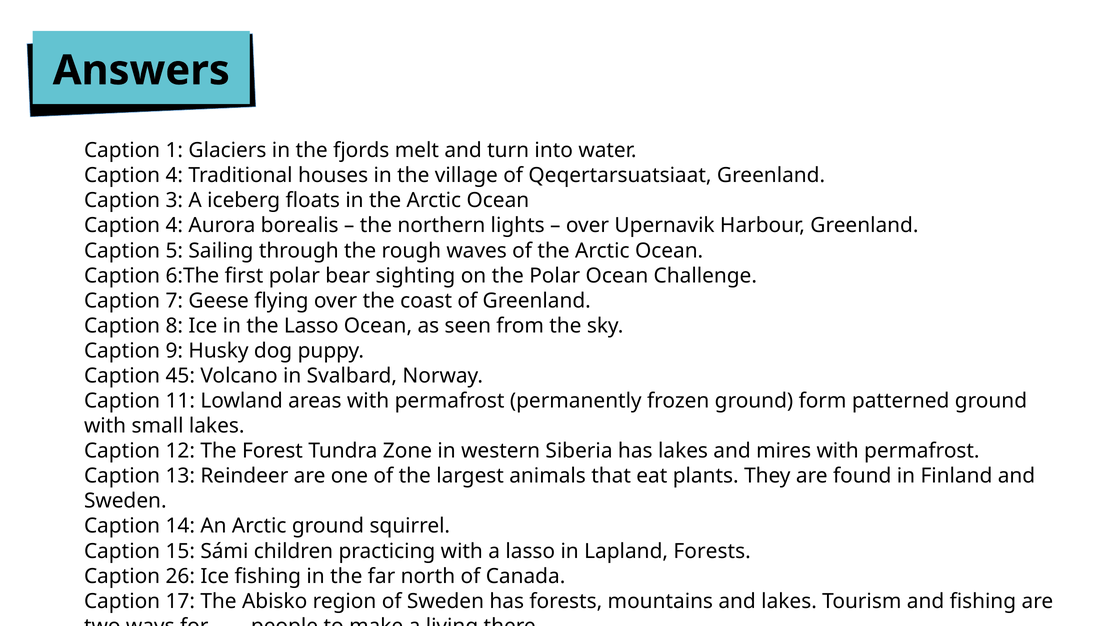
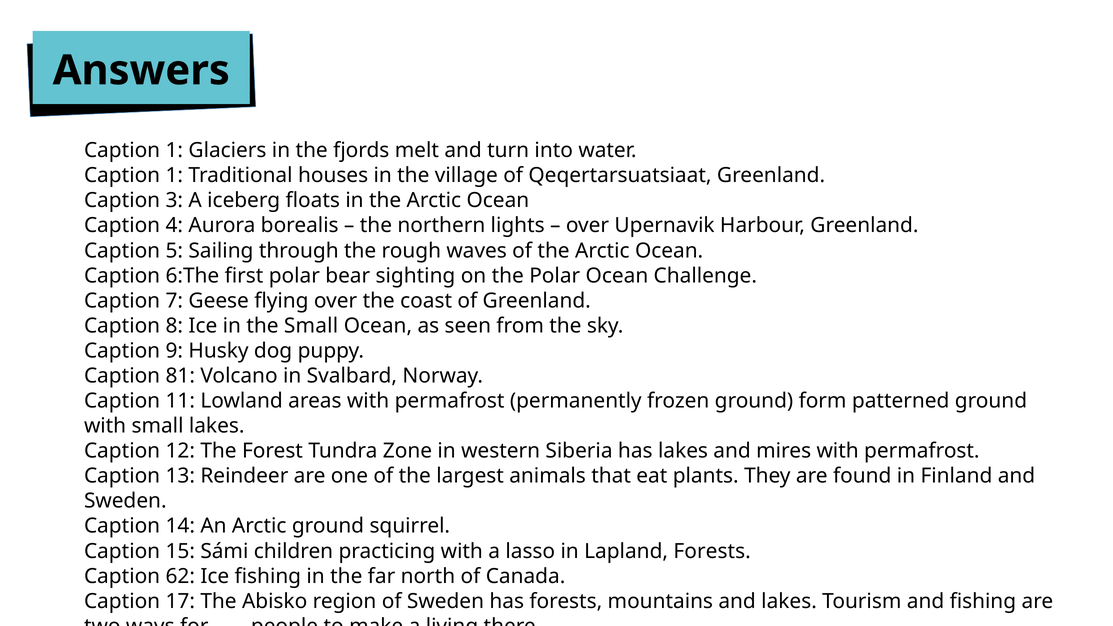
4: 4 -> 1 (174, 176)
the Lasso: Lasso -> Small (311, 326)
45: 45 -> 81 (180, 376)
26: 26 -> 62 (180, 576)
